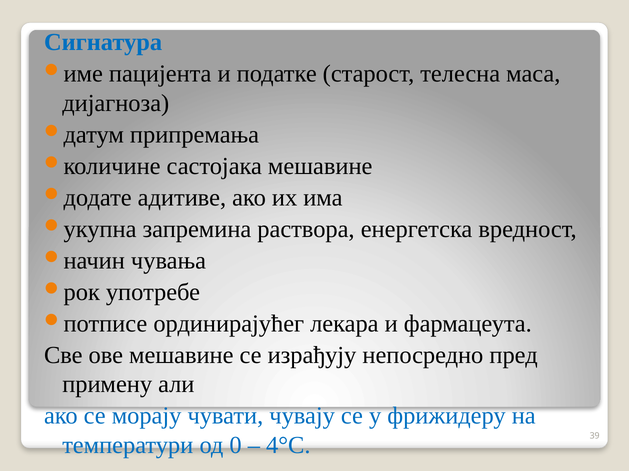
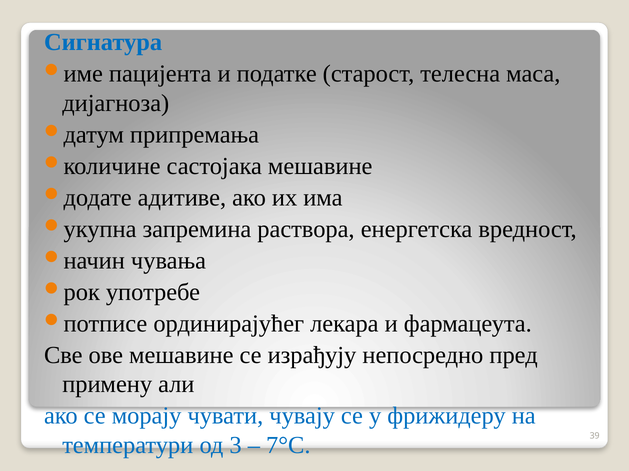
0: 0 -> 3 (236, 446)
4°C: 4°C -> 7°C (288, 446)
